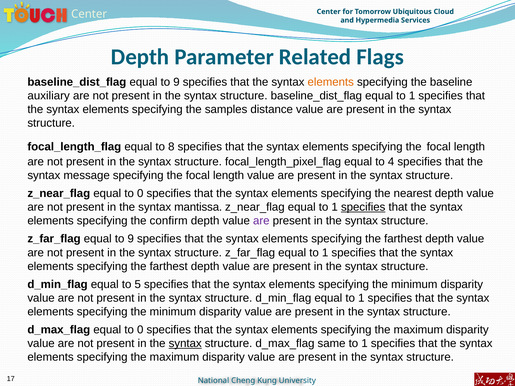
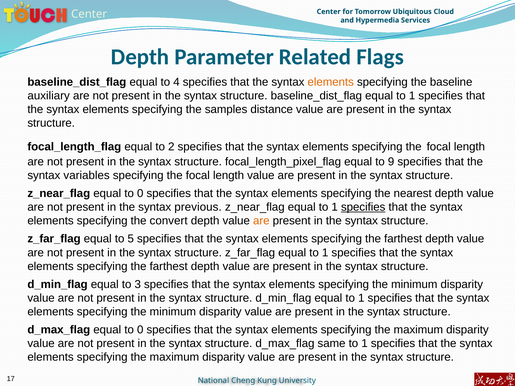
baseline_dist_flag equal to 9: 9 -> 4 (176, 82)
8: 8 -> 2 (171, 147)
4: 4 -> 9 (391, 162)
message: message -> variables (87, 176)
mantissa: mantissa -> previous (198, 207)
confirm: confirm -> convert (169, 221)
are colour: purple -> orange (261, 221)
z_far_flag equal to 9: 9 -> 5 (131, 239)
5: 5 -> 3 (138, 284)
syntax underline: present -> none (185, 344)
